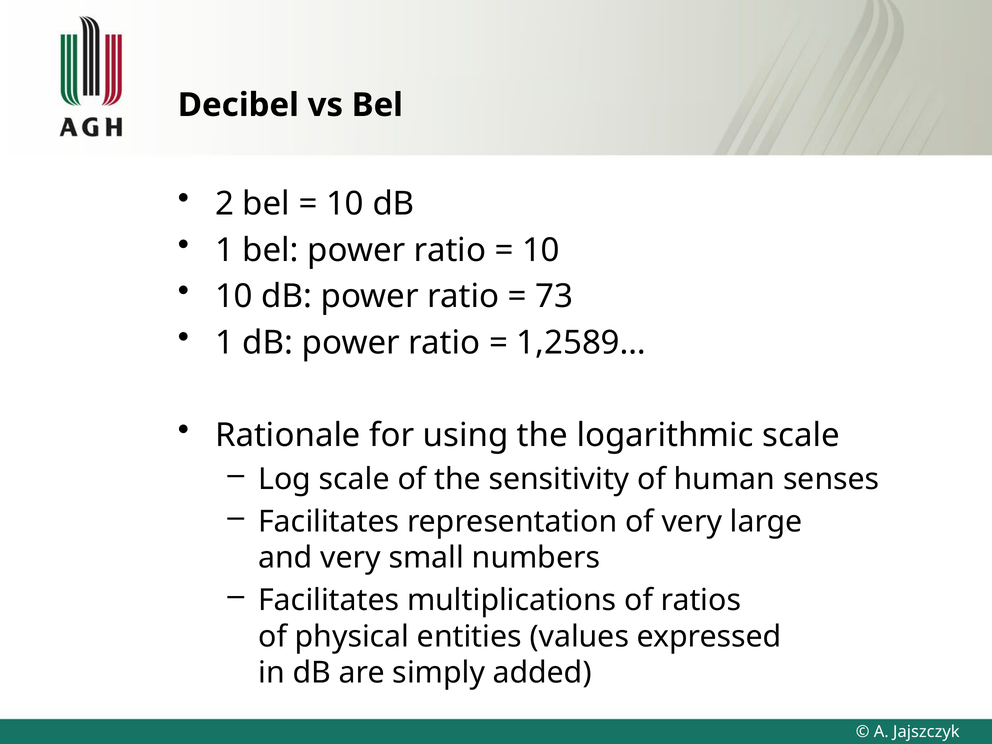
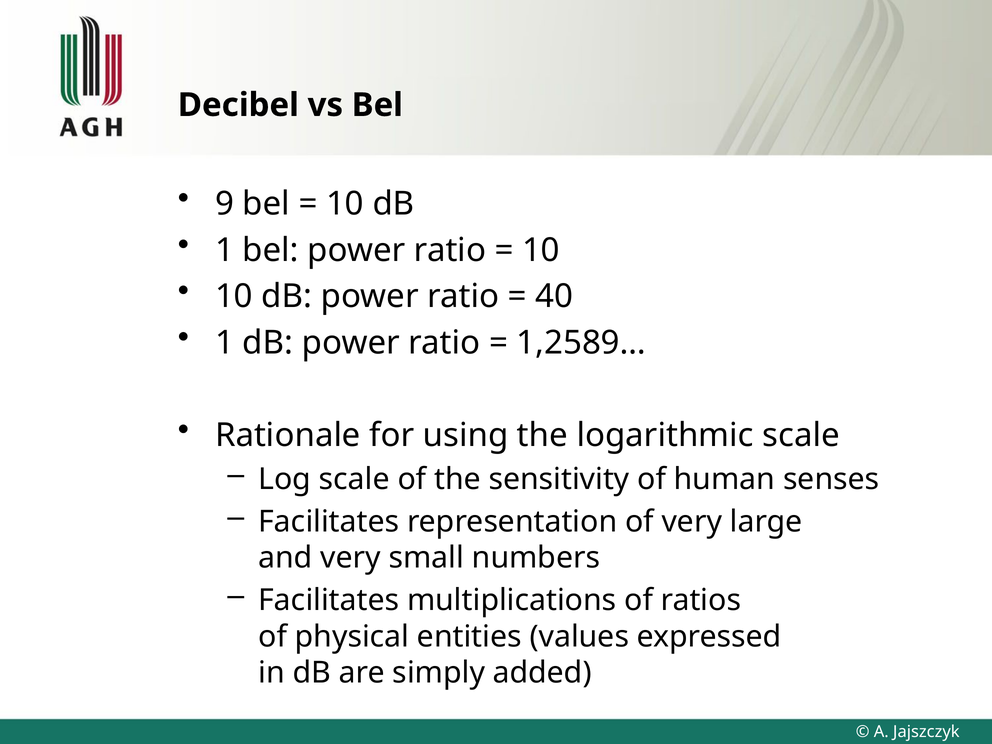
2: 2 -> 9 (224, 204)
73: 73 -> 40 (554, 296)
